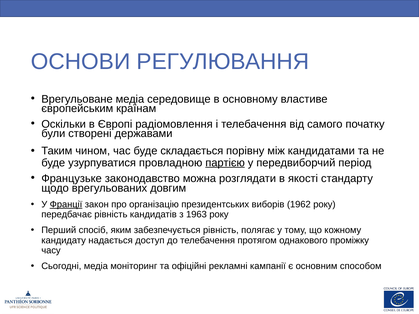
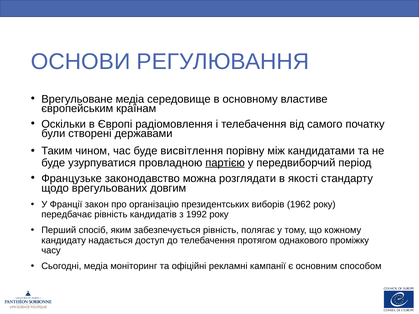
складається: складається -> висвітлення (192, 151)
Франції underline: present -> none (66, 205)
1963: 1963 -> 1992 (196, 215)
